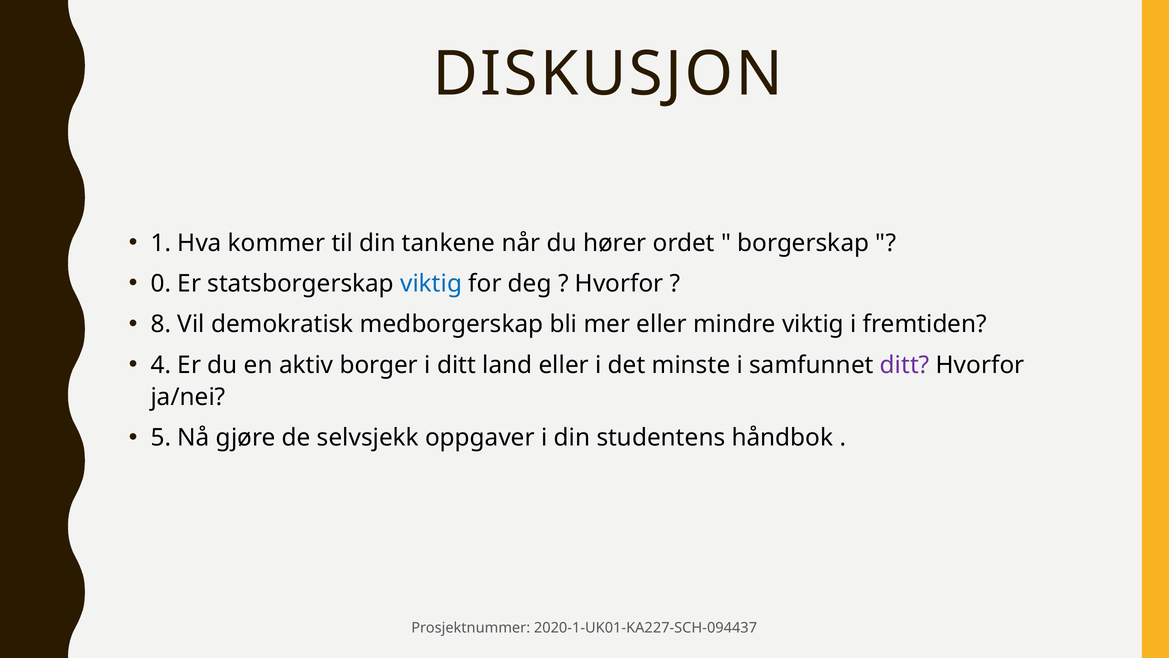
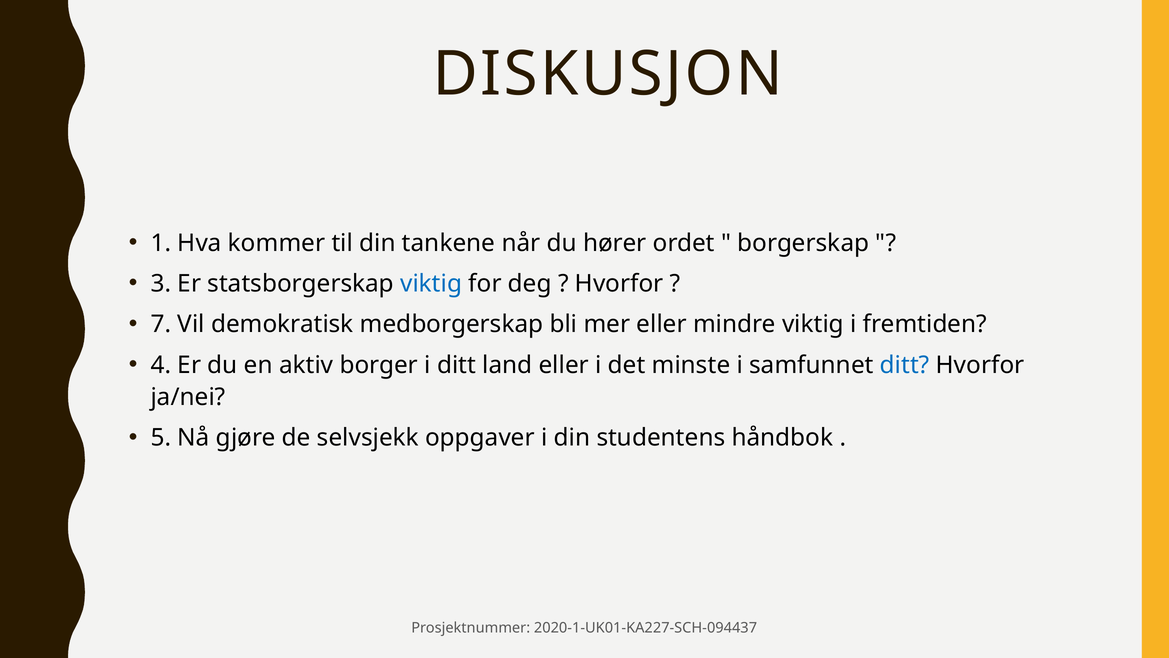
0: 0 -> 3 (161, 283)
8: 8 -> 7 (161, 324)
ditt colour: purple -> blue (905, 365)
